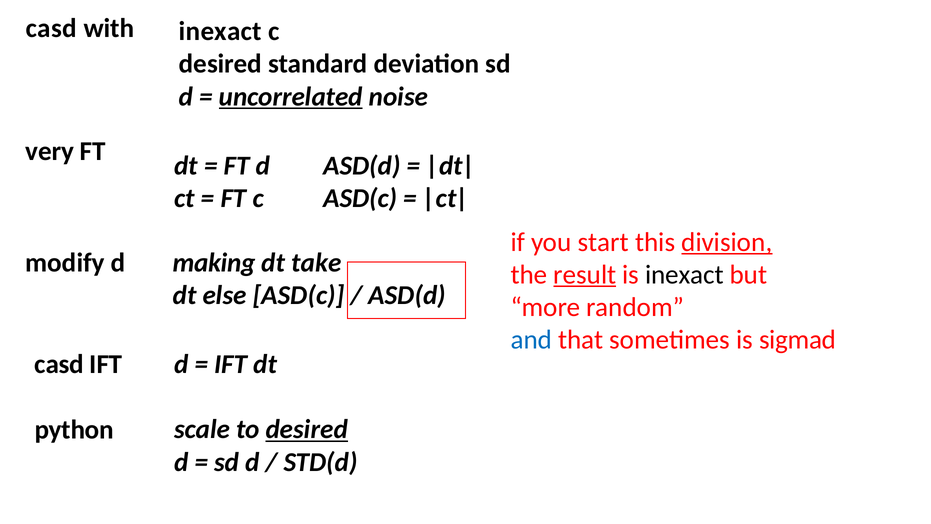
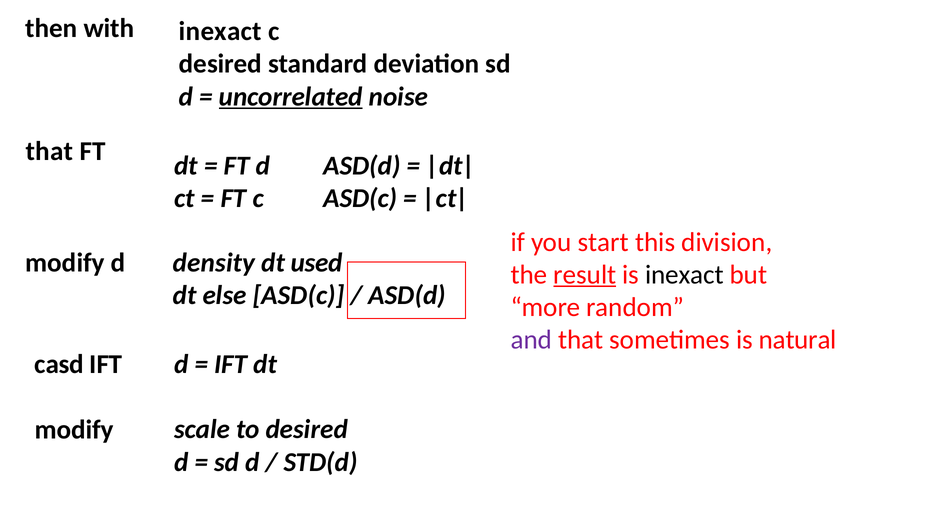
casd: casd -> then (51, 28)
very: very -> that (49, 151)
division underline: present -> none (727, 242)
making: making -> density (214, 263)
take: take -> used (317, 263)
and colour: blue -> purple (531, 340)
sigmad: sigmad -> natural (798, 340)
desired underline: present -> none (307, 429)
python: python -> modify (74, 430)
